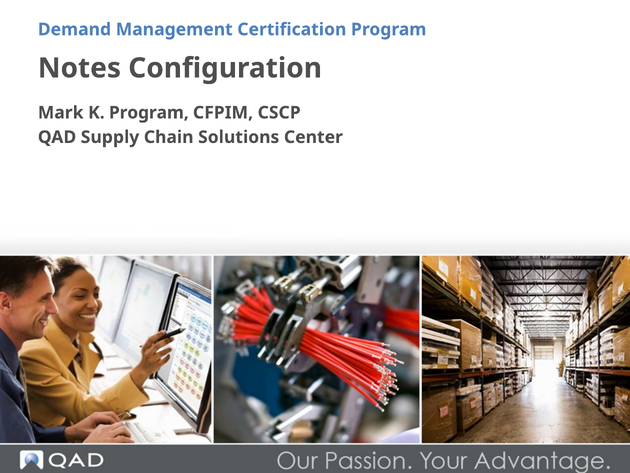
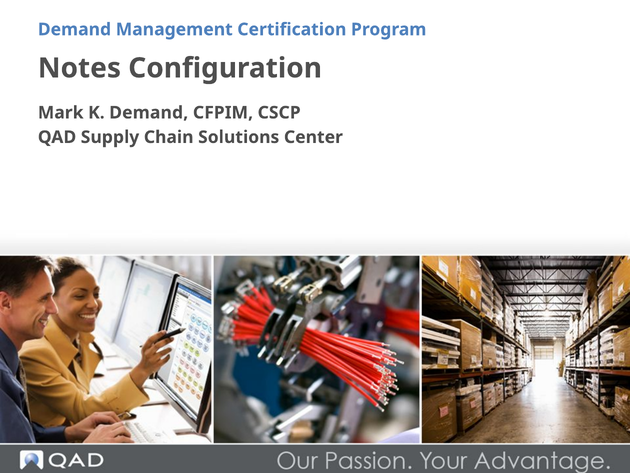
K Program: Program -> Demand (149, 113)
